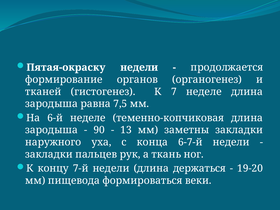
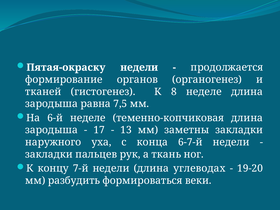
7: 7 -> 8 (174, 92)
90: 90 -> 17 (99, 130)
держаться: держаться -> углеводах (199, 168)
пищевода: пищевода -> разбудить (74, 181)
